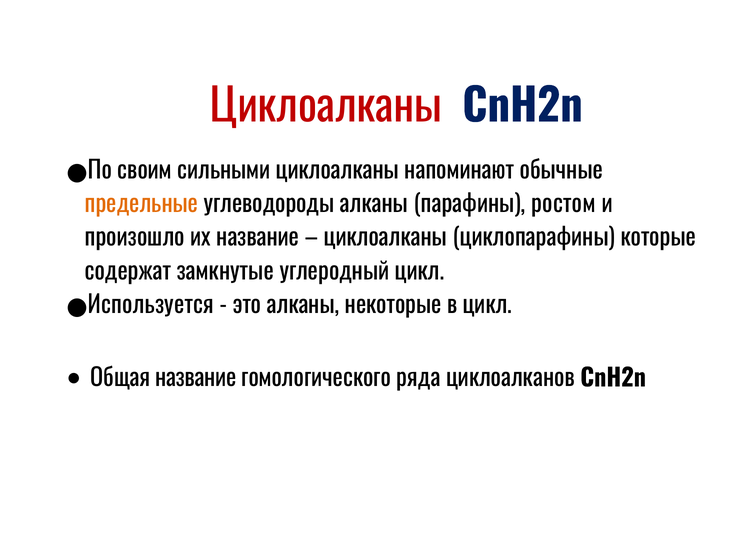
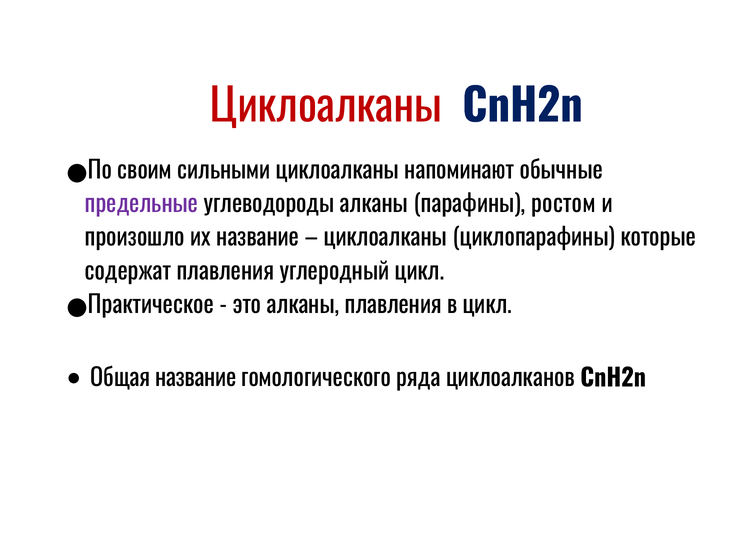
предельные colour: orange -> purple (141, 204)
содержат замкнутые: замкнутые -> плавления (225, 271)
Используется: Используется -> Практическое (151, 305)
алканы некоторые: некоторые -> плавления (393, 305)
